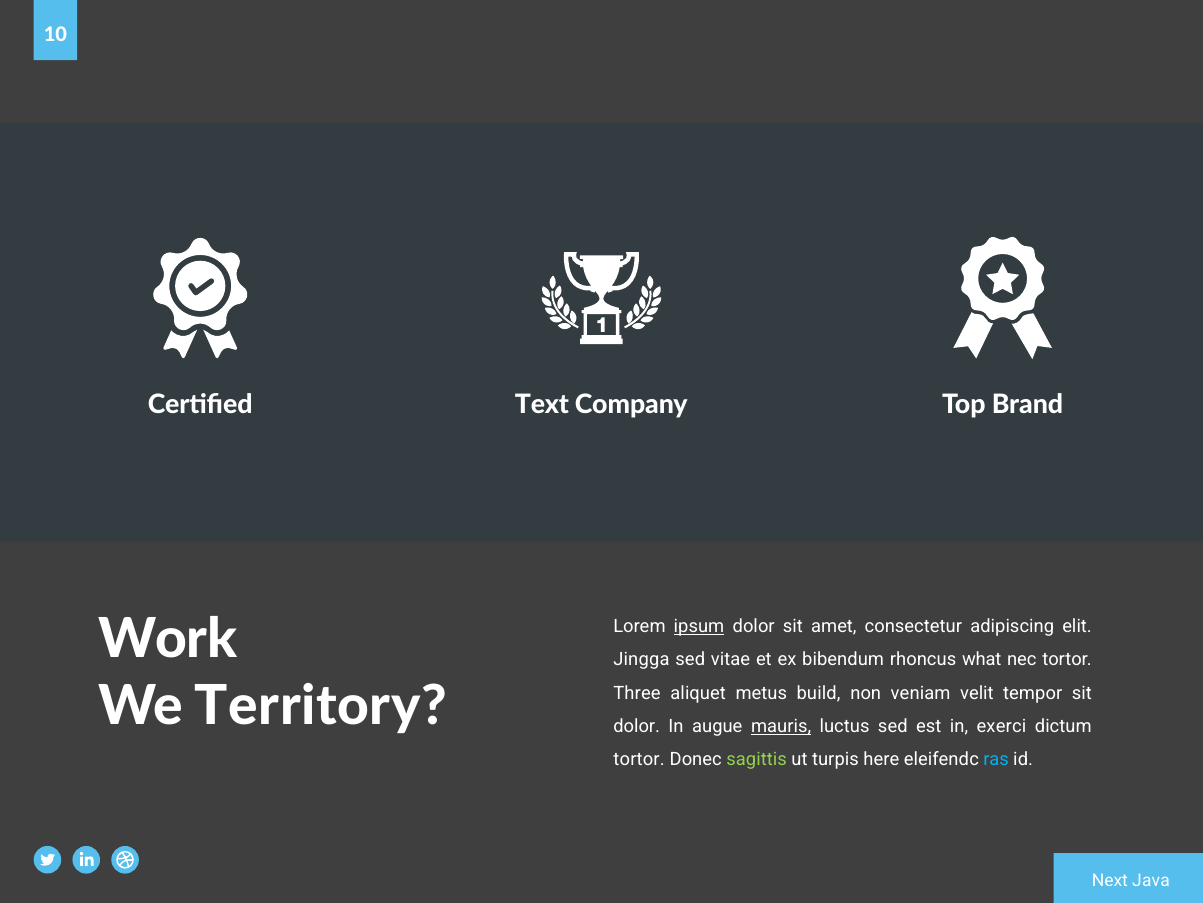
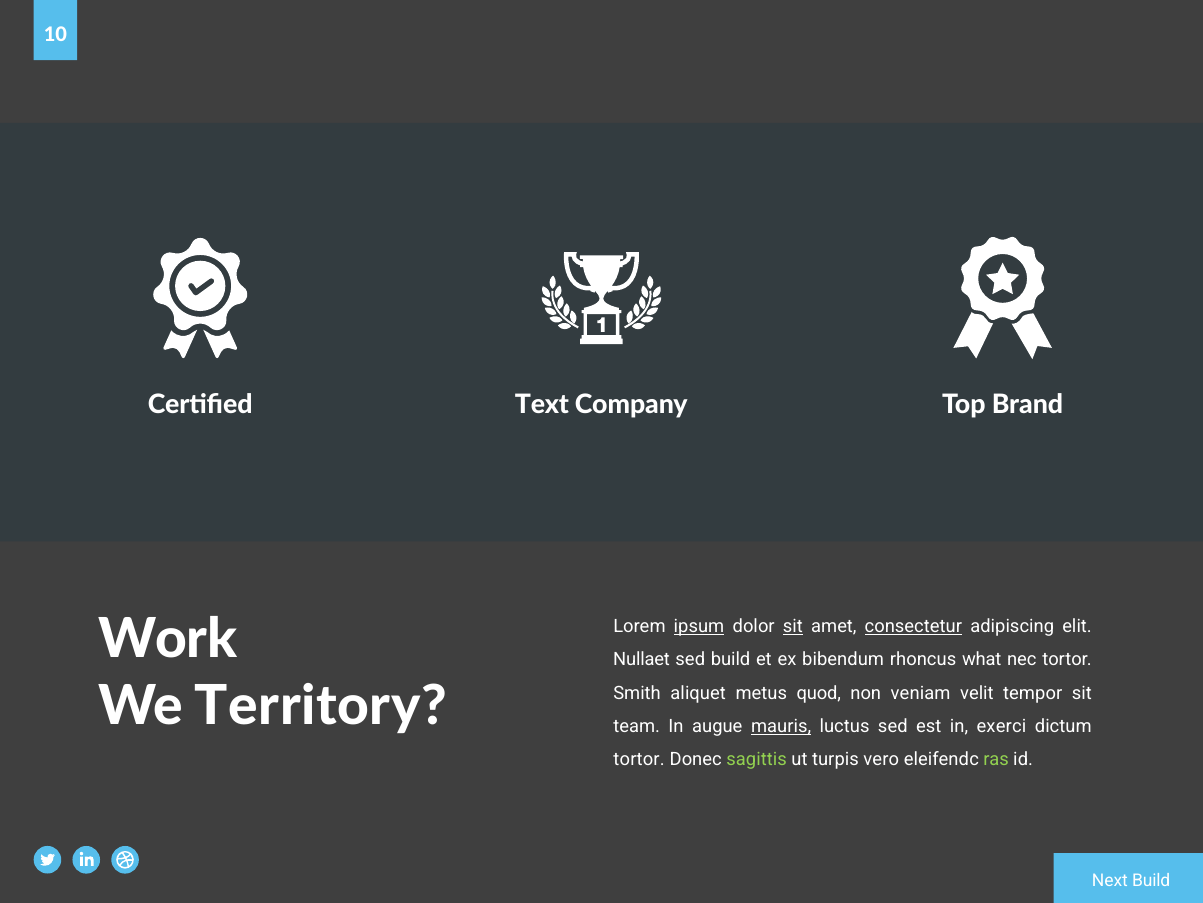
sit underline: none -> present (793, 626)
consectetur underline: none -> present (913, 626)
Jingga: Jingga -> Nullaet (642, 659)
sed vitae: vitae -> build (731, 659)
Three: Three -> Smith (637, 692)
build: build -> quod (819, 692)
dolor: dolor -> team (637, 726)
here: here -> vero (881, 759)
ras colour: light blue -> light green (996, 759)
Next Java: Java -> Build (1151, 880)
